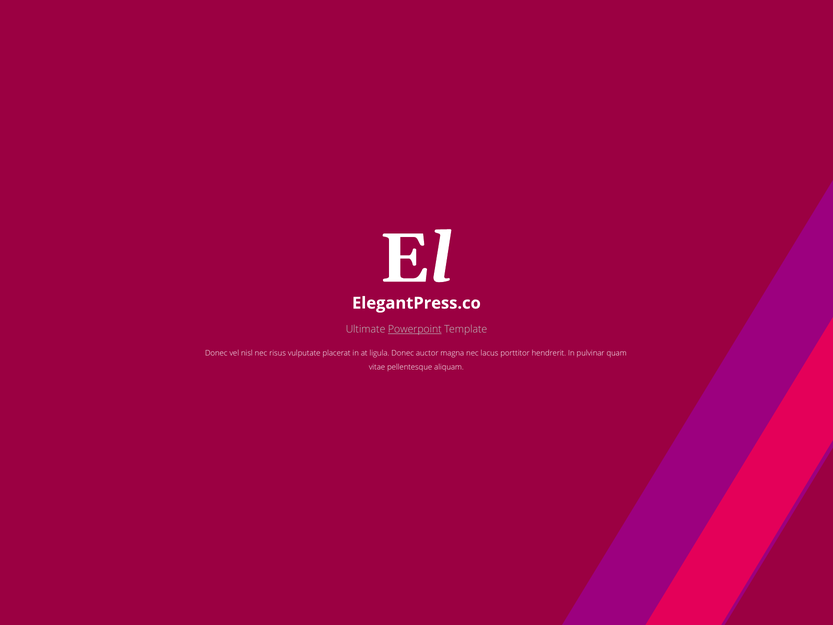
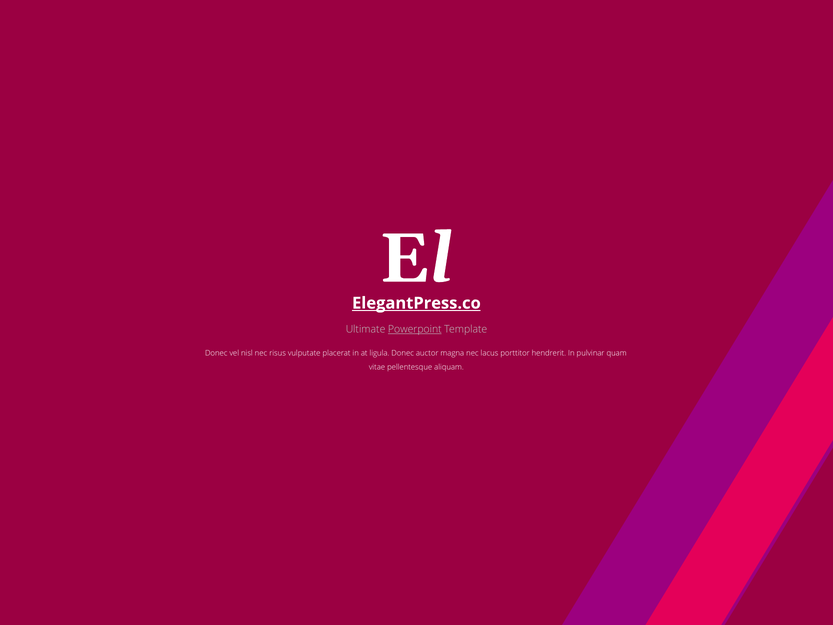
ElegantPress.co underline: none -> present (416, 303)
